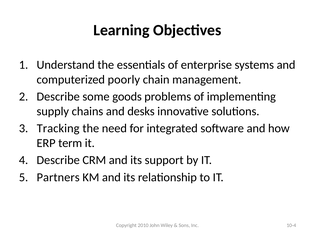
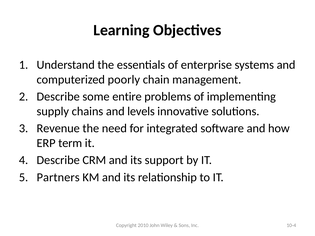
goods: goods -> entire (127, 97)
desks: desks -> levels (141, 111)
Tracking: Tracking -> Revenue (58, 128)
